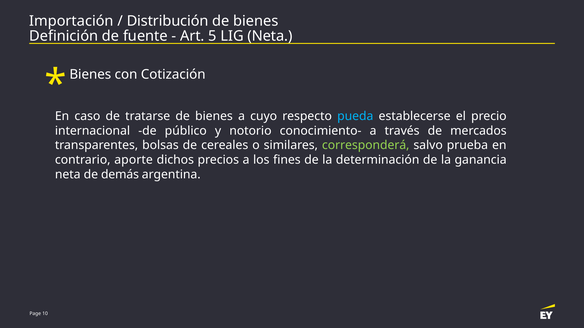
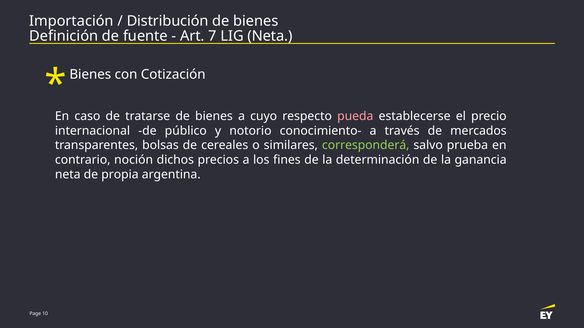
5: 5 -> 7 (212, 36)
pueda colour: light blue -> pink (355, 116)
aporte: aporte -> noción (134, 160)
demás: demás -> propia (120, 175)
